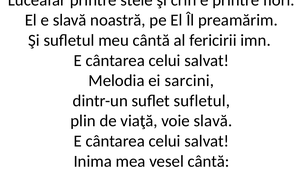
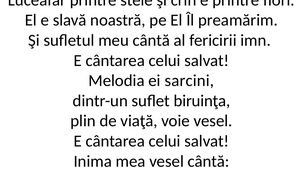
suflet sufletul: sufletul -> biruinţa (202, 101)
voie slavă: slavă -> vesel (213, 121)
